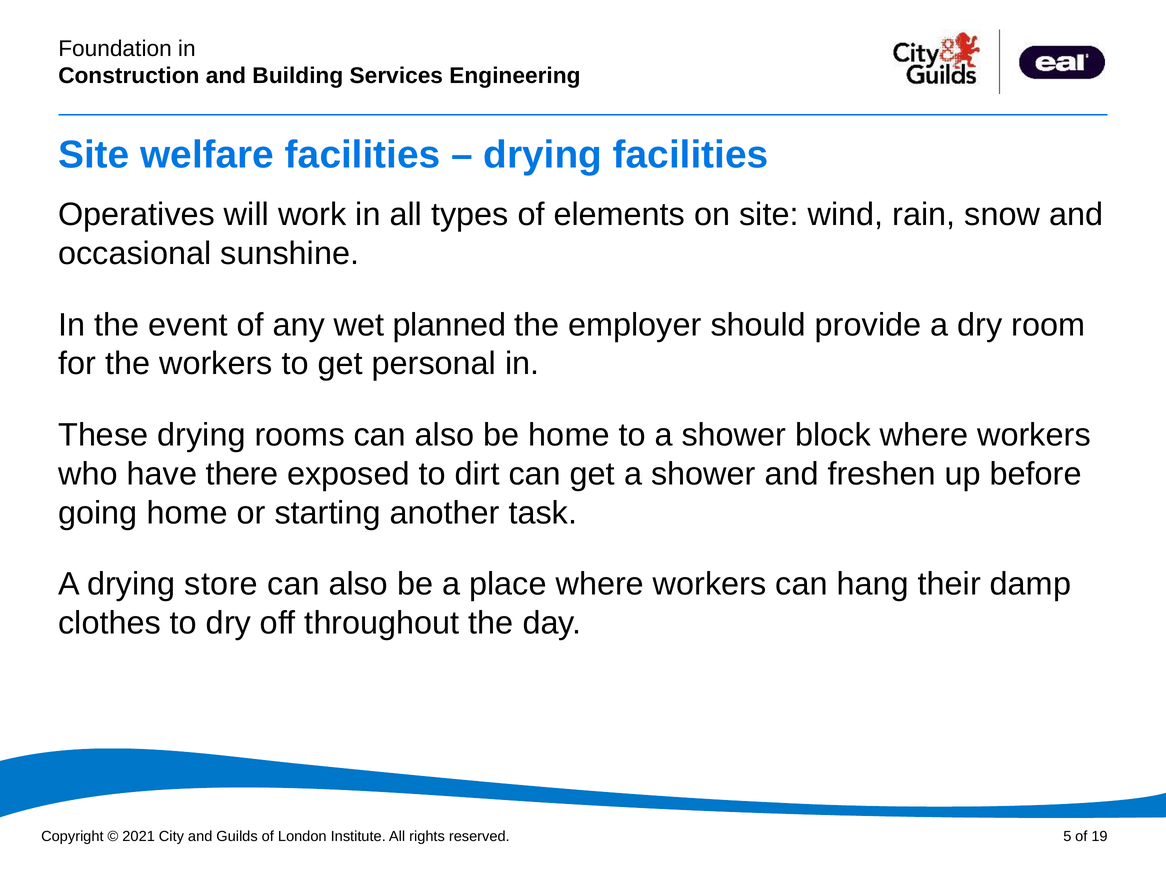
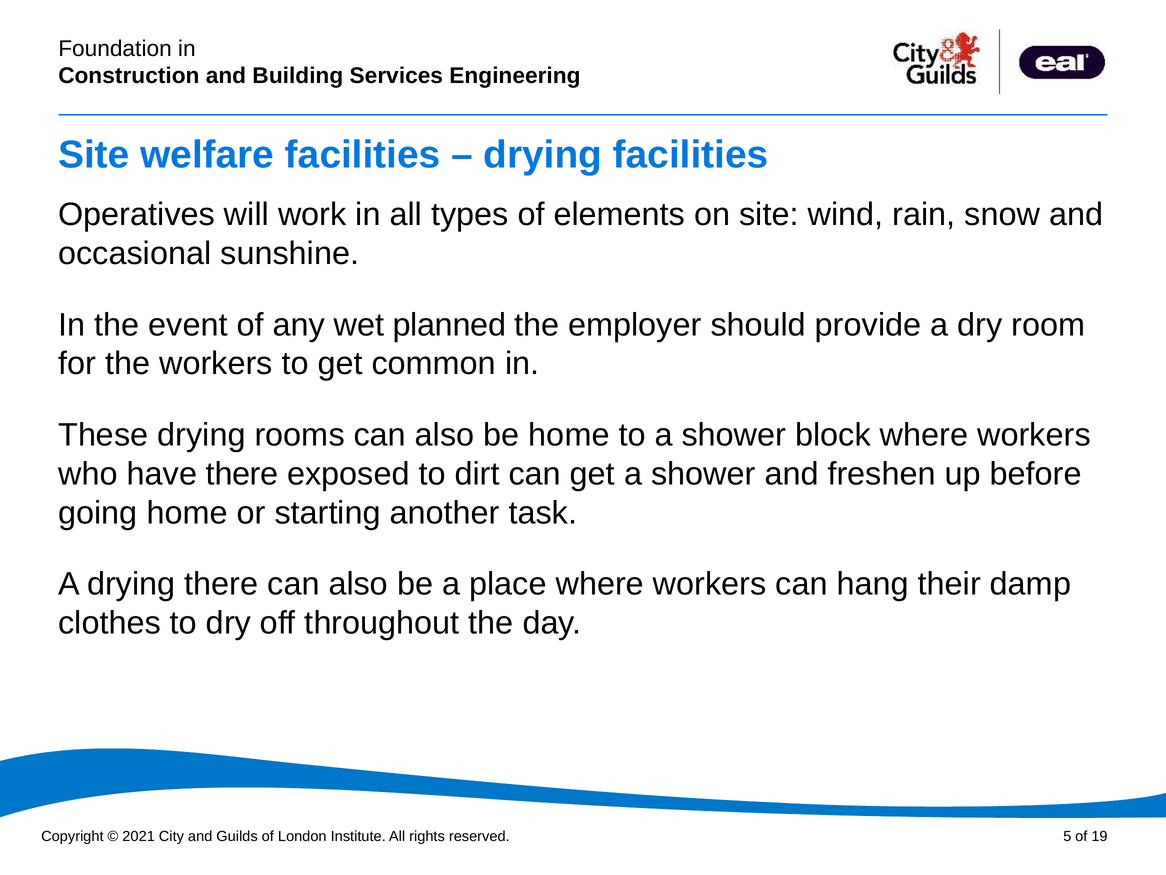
personal: personal -> common (434, 364)
drying store: store -> there (221, 584)
